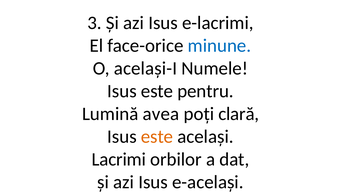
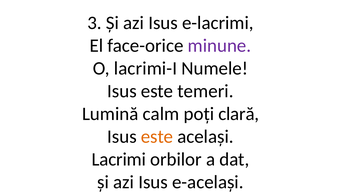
minune colour: blue -> purple (219, 46)
același-I: același-I -> lacrimi-I (145, 68)
pentru: pentru -> temeri (205, 91)
avea: avea -> calm (161, 114)
